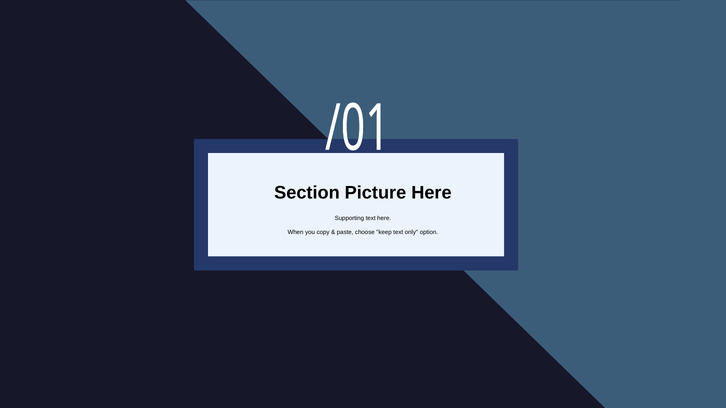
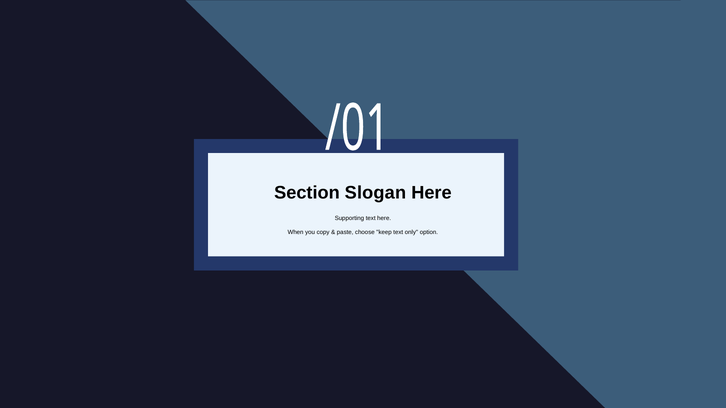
Picture: Picture -> Slogan (375, 193)
